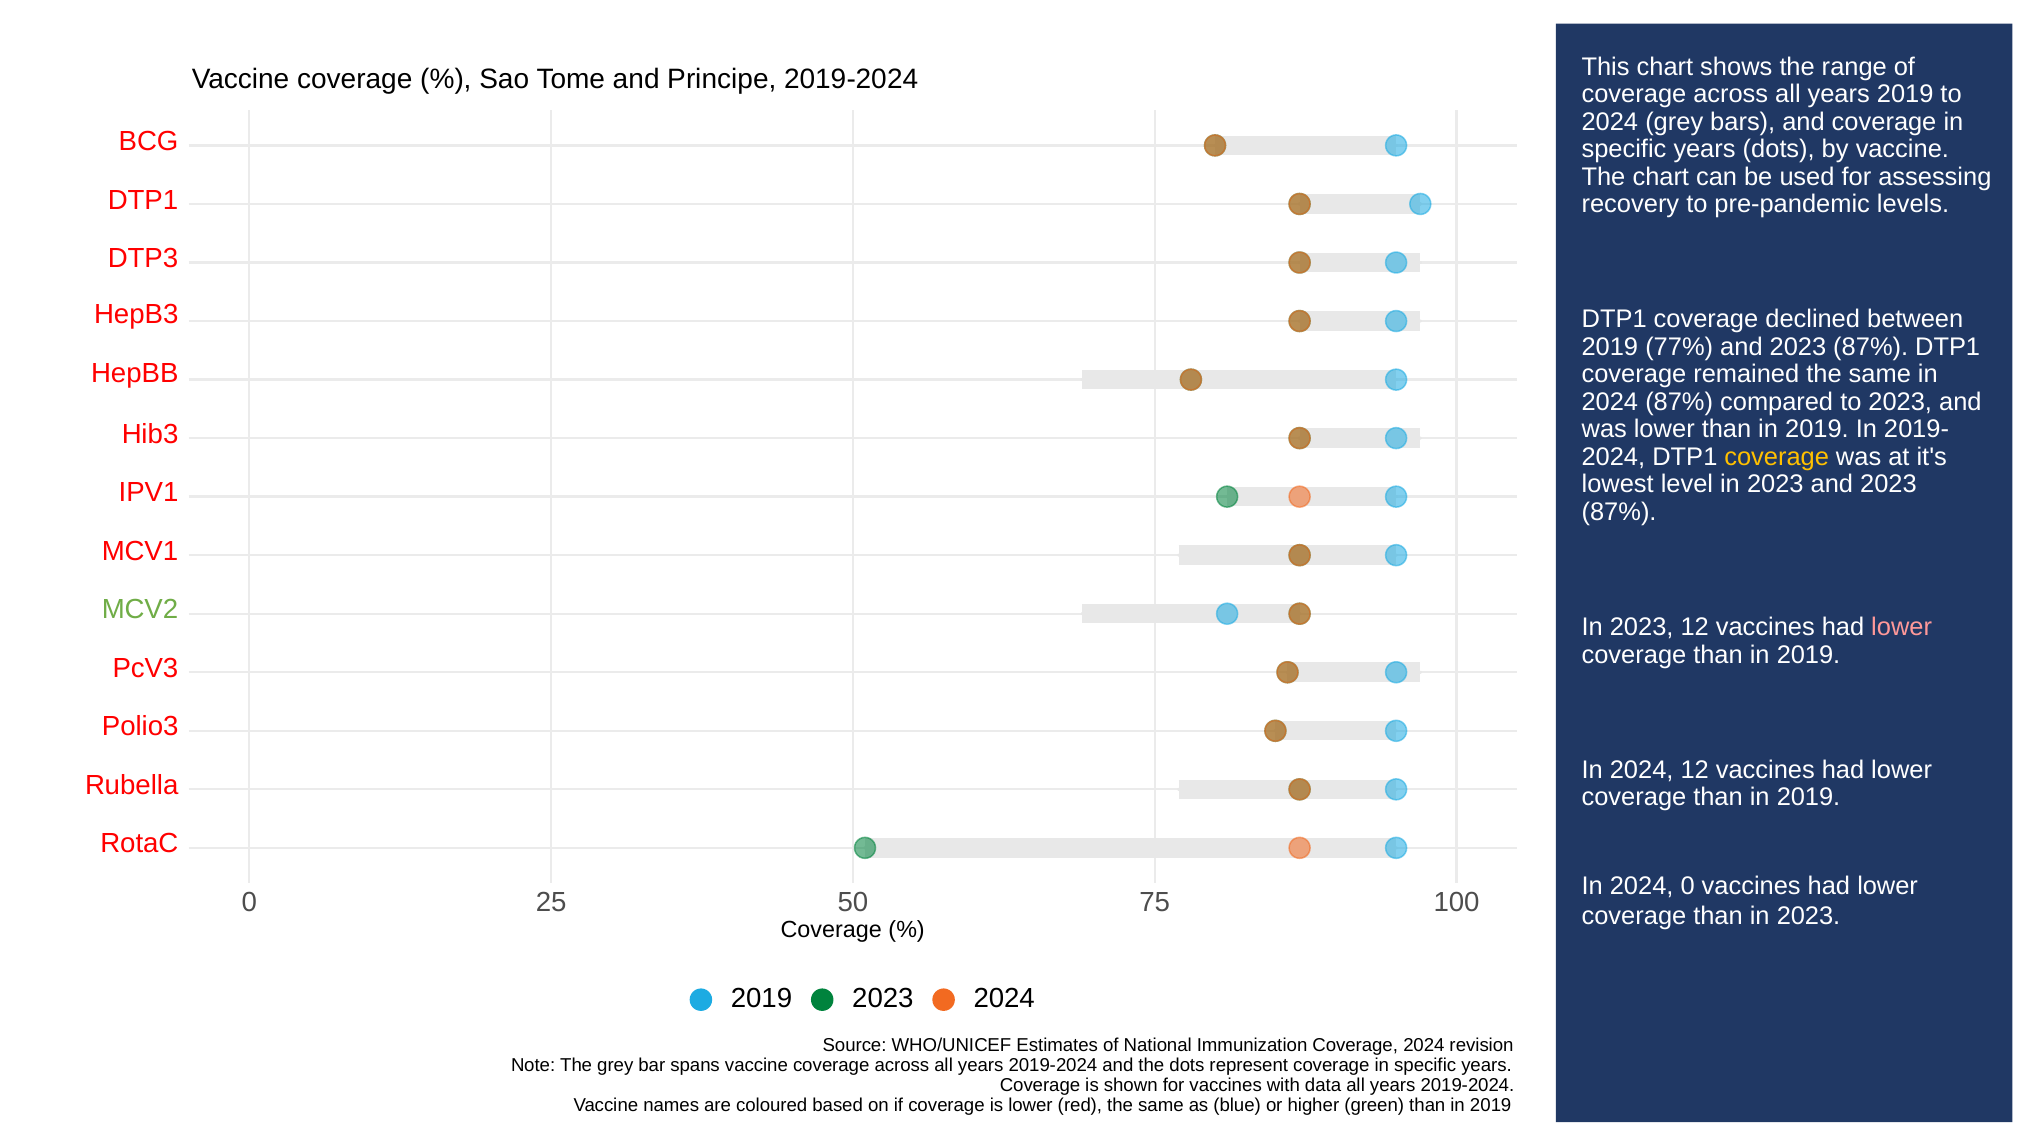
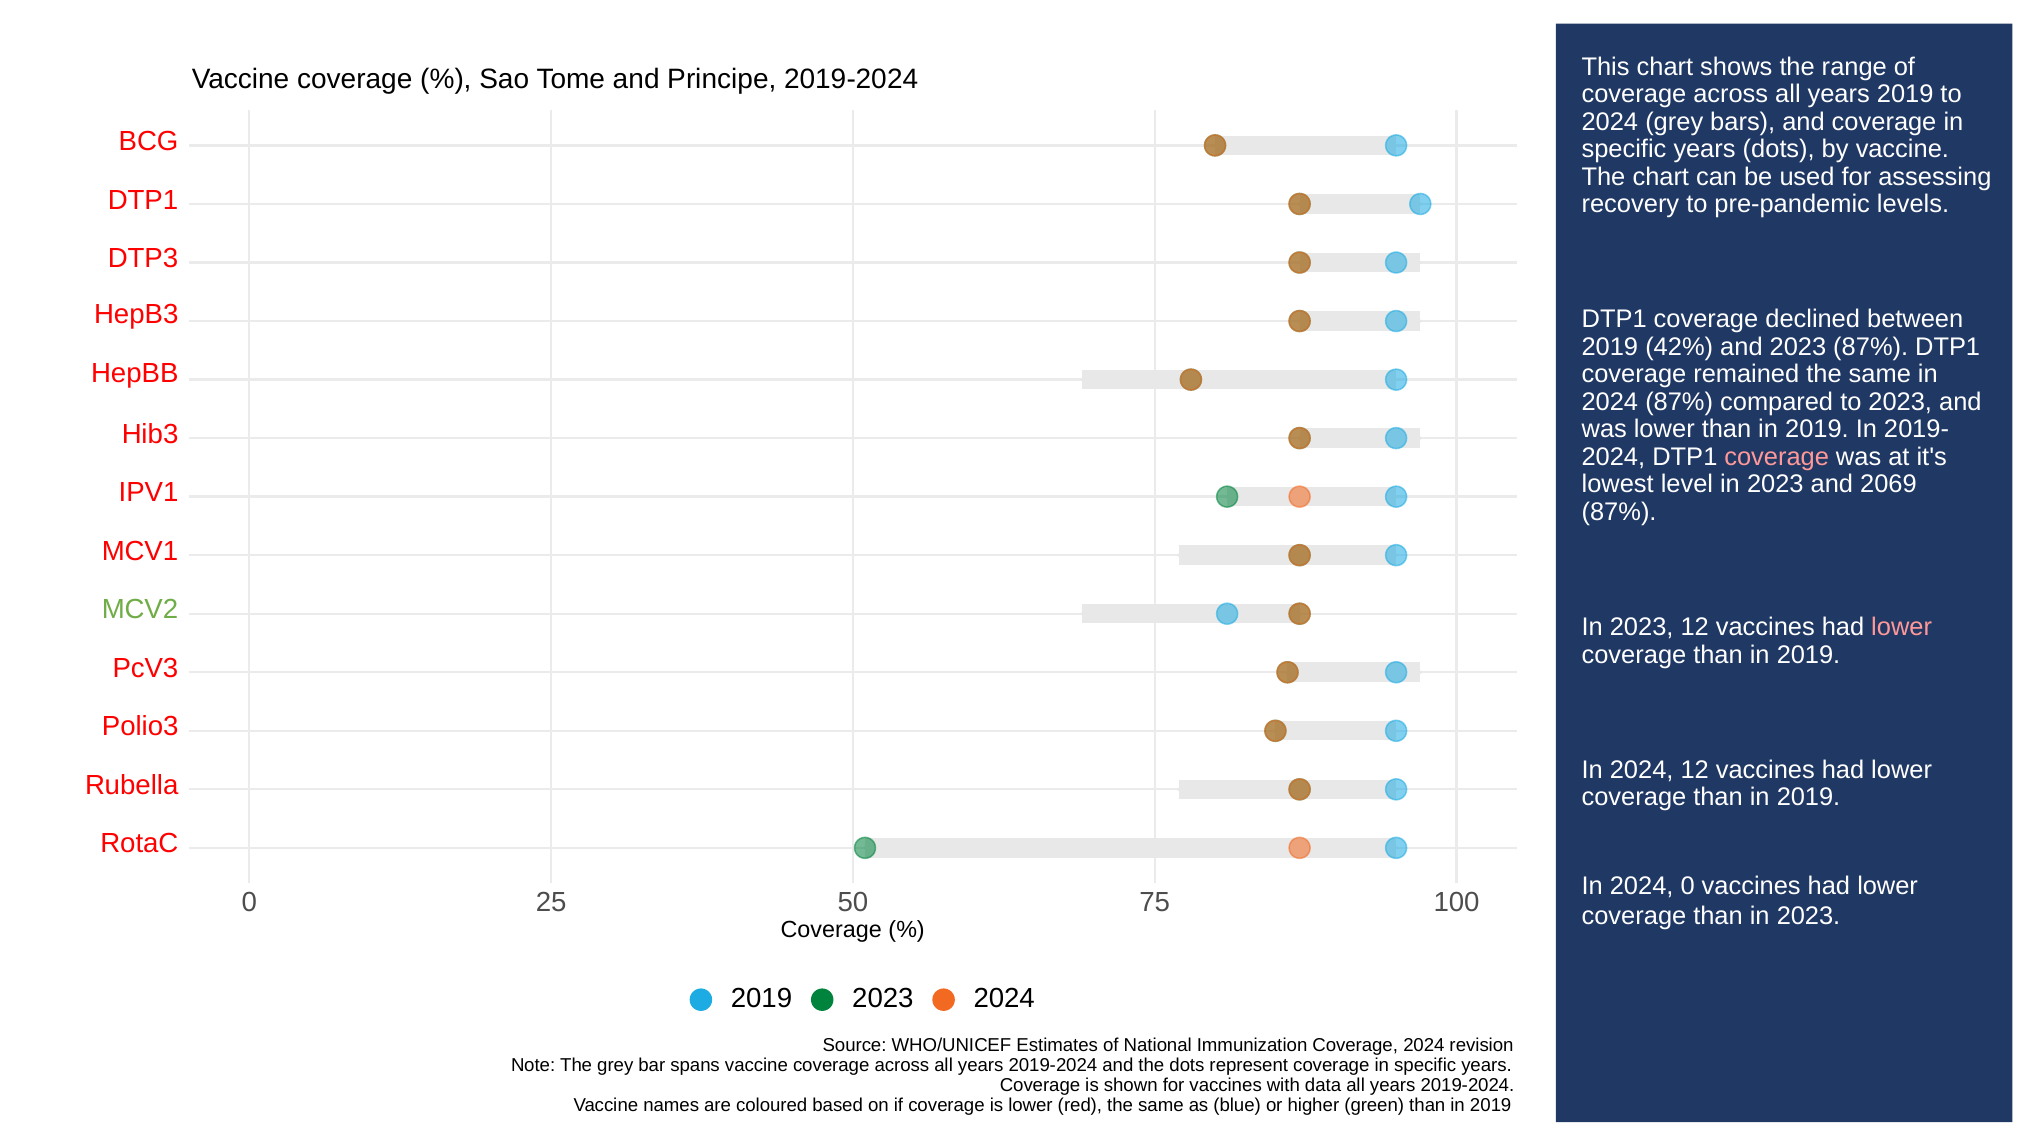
77%: 77% -> 42% (1679, 347)
coverage colour: yellow -> pink (1777, 457)
2023 and 2023: 2023 -> 2069 (1888, 485)
